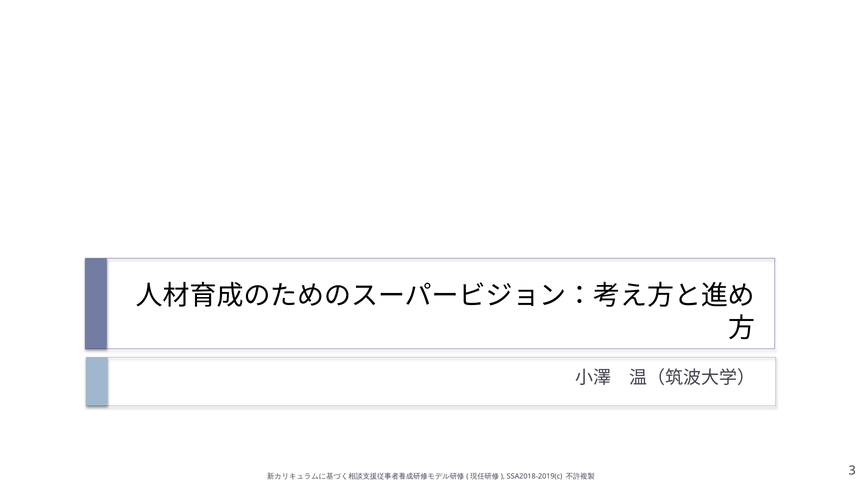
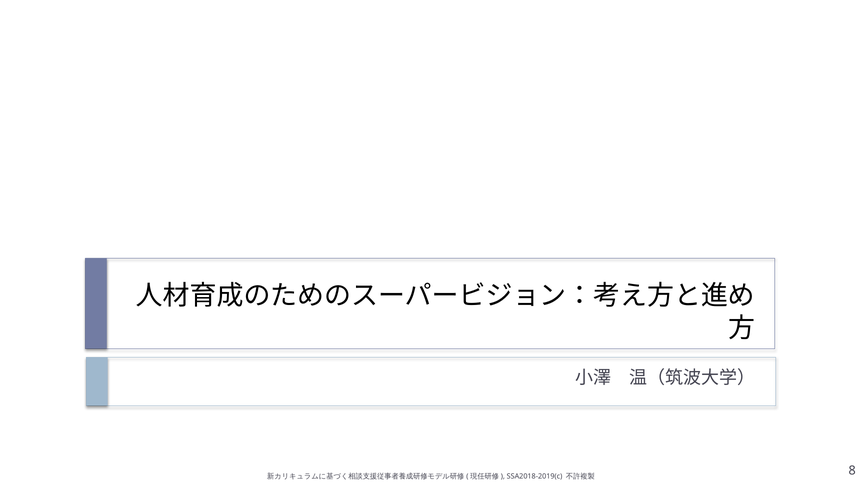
3: 3 -> 8 (852, 471)
